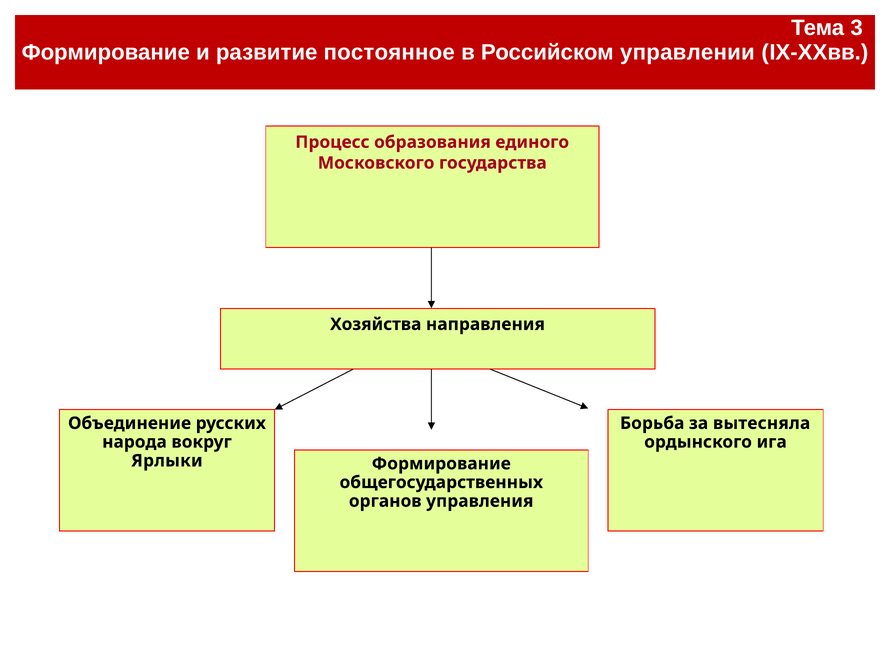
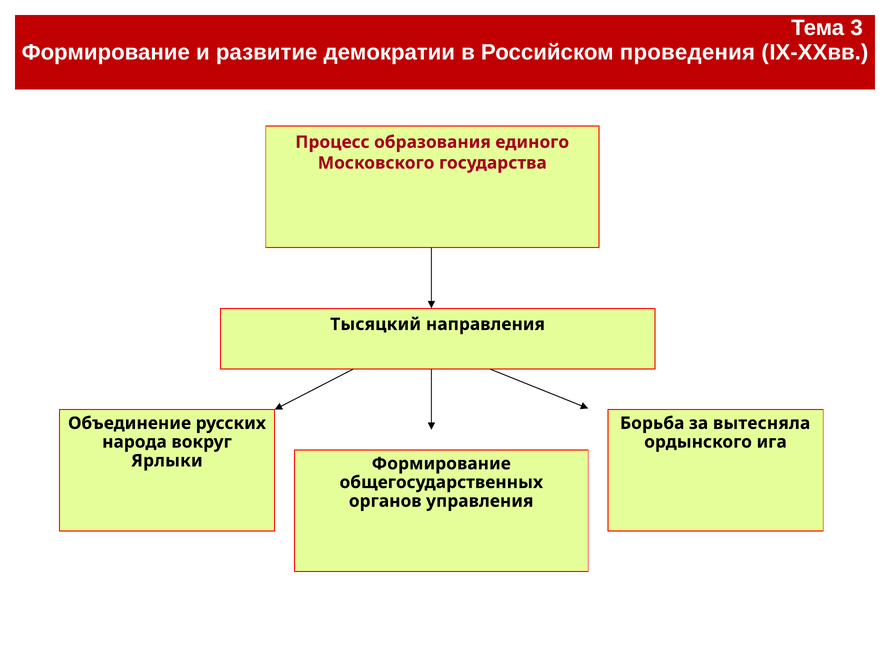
постоянное: постоянное -> демократии (389, 53)
управлении: управлении -> проведения (687, 53)
Хозяйства: Хозяйства -> Тысяцкий (376, 324)
